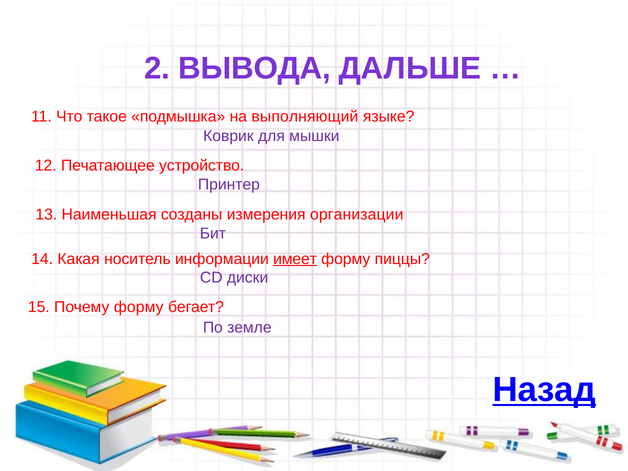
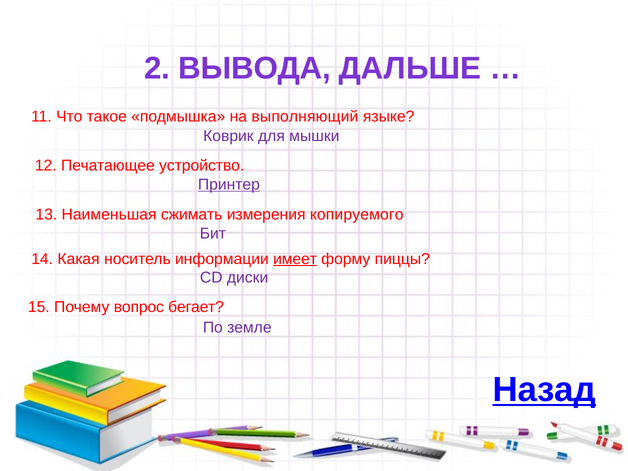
Принтер underline: none -> present (229, 184)
созданы: созданы -> сжимать (192, 215)
организации: организации -> копируемого (357, 215)
Почему форму: форму -> вопрос (139, 307)
